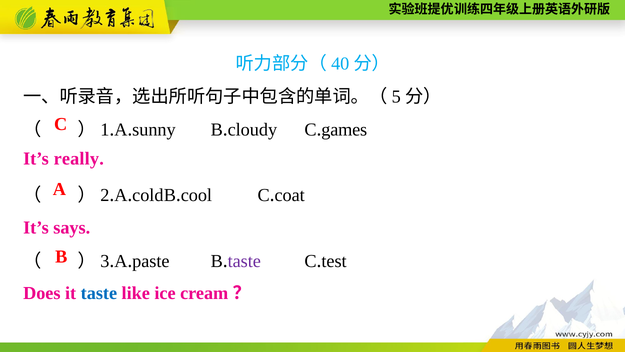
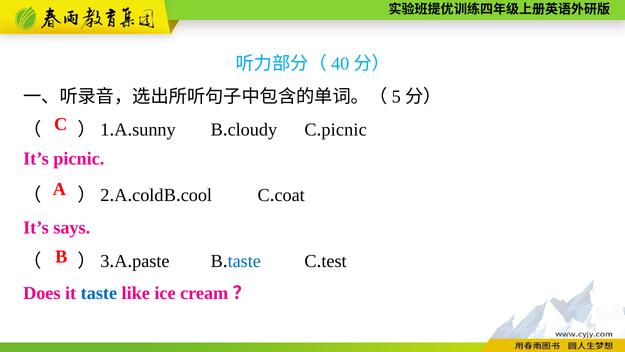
games: games -> picnic (344, 129)
It’s really: really -> picnic (79, 158)
taste colour: purple -> blue (244, 261)
